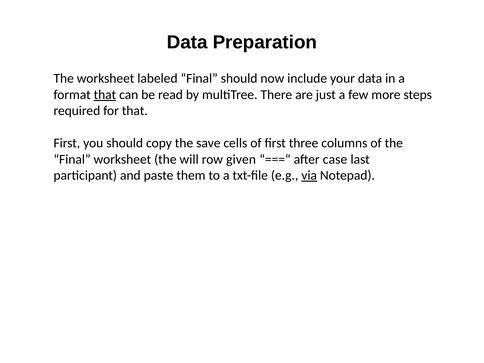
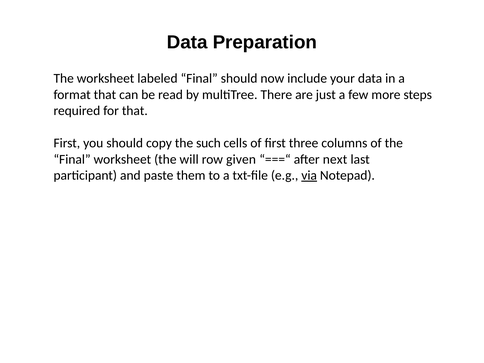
that underline: present -> none (105, 95)
save: save -> such (208, 143)
case: case -> next (335, 159)
